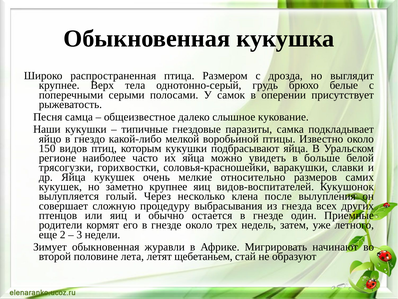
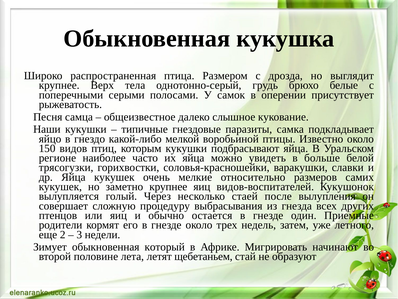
клена: клена -> стаей (245, 196)
журавли: журавли -> который (165, 247)
